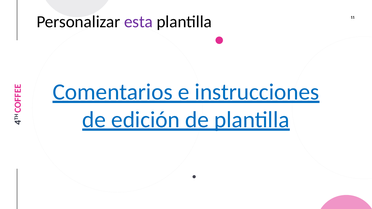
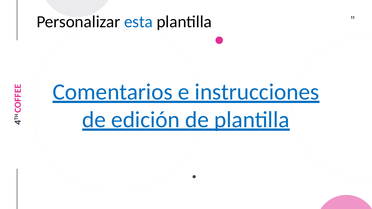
esta colour: purple -> blue (138, 22)
